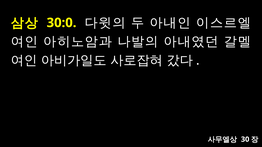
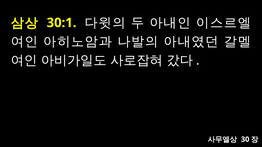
30:0: 30:0 -> 30:1 (62, 23)
